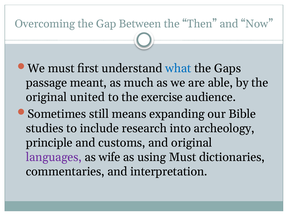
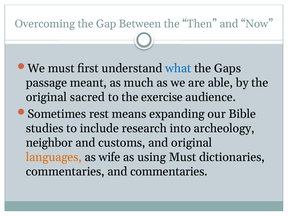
united: united -> sacred (87, 97)
still: still -> rest (99, 114)
principle: principle -> neighbor (49, 143)
languages colour: purple -> orange (54, 157)
and interpretation: interpretation -> commentaries (169, 172)
